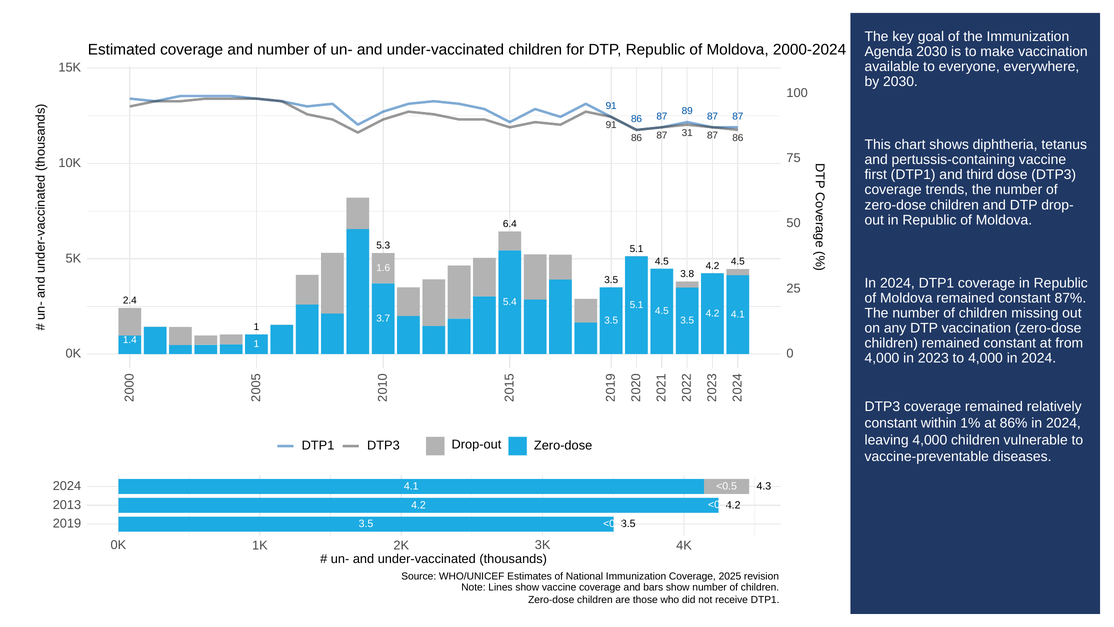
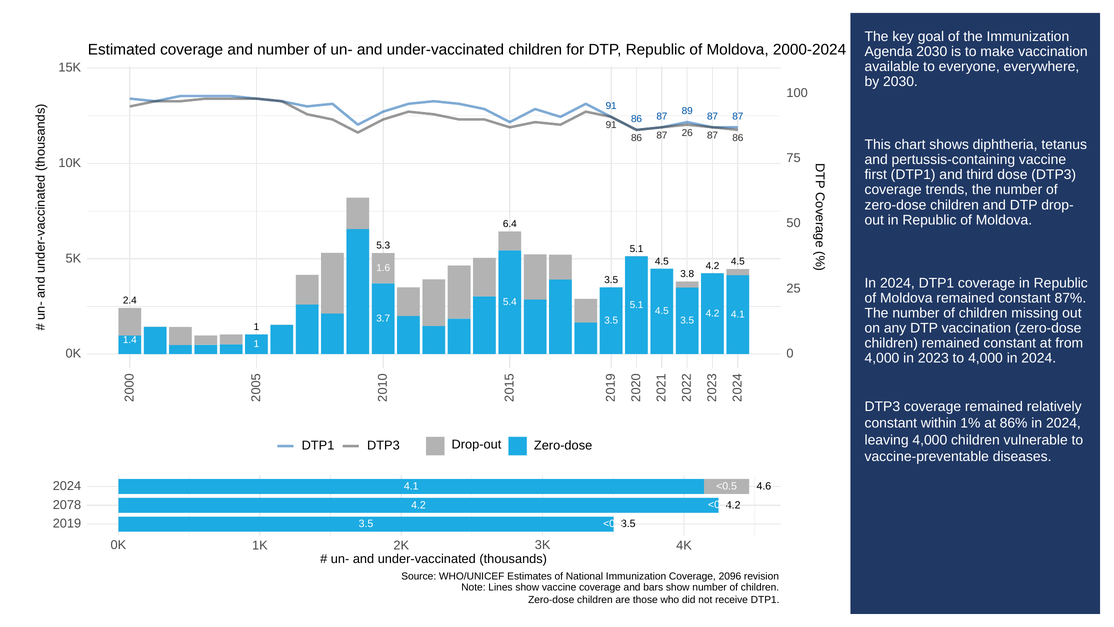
31: 31 -> 26 (687, 133)
4.3: 4.3 -> 4.6 (764, 486)
2013: 2013 -> 2078 (67, 505)
2025: 2025 -> 2096 (730, 576)
